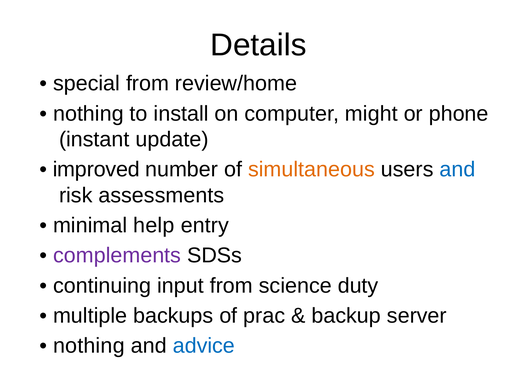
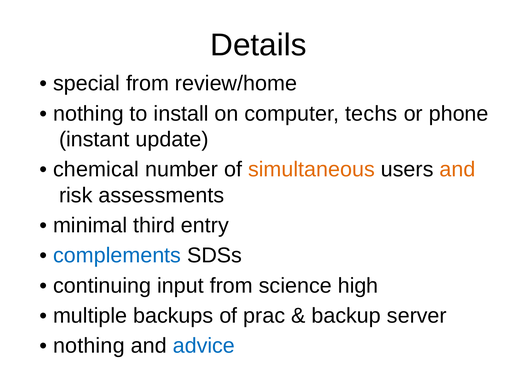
might: might -> techs (371, 114)
improved: improved -> chemical (96, 170)
and colour: blue -> orange (457, 170)
help: help -> third (154, 226)
complements colour: purple -> blue (117, 256)
duty: duty -> high (358, 286)
